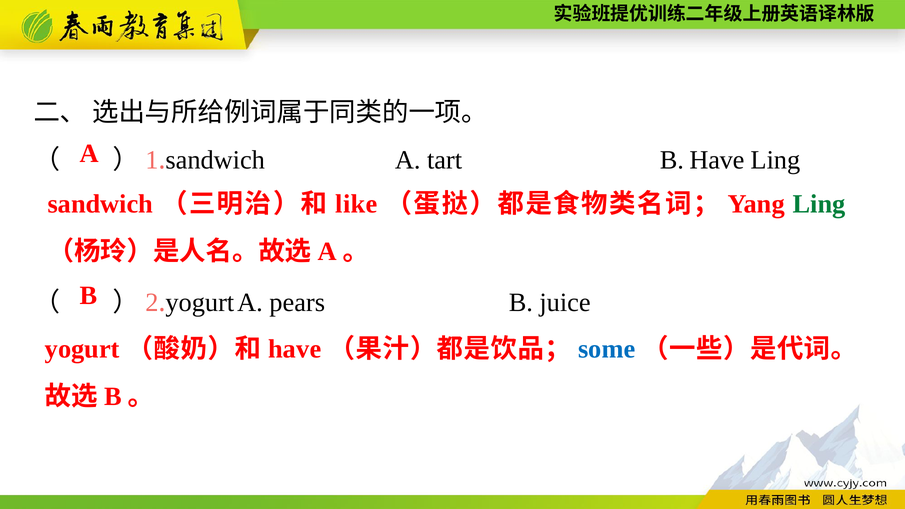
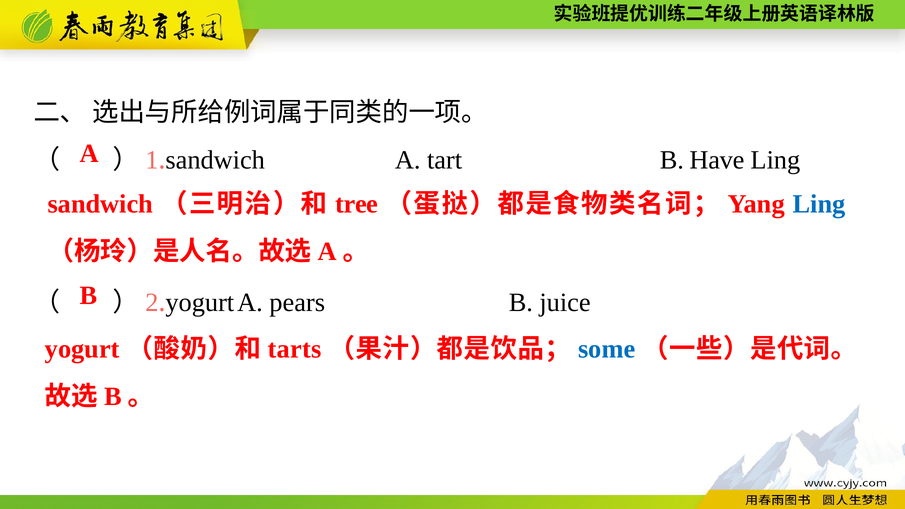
like: like -> tree (357, 204)
Ling colour: green -> blue (819, 204)
have: have -> tarts (295, 349)
